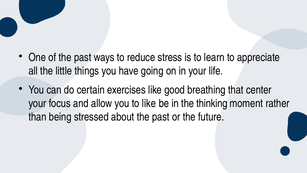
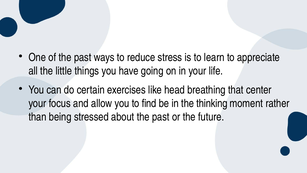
good: good -> head (175, 90)
to like: like -> find (149, 103)
